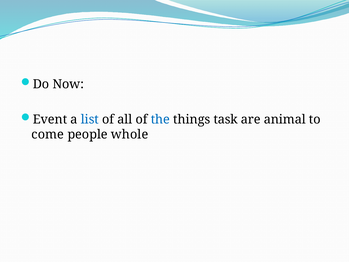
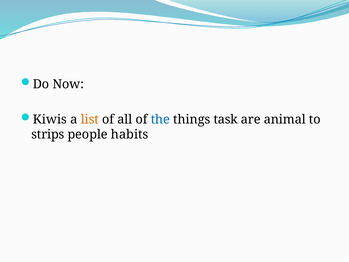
Event: Event -> Kiwis (50, 119)
list colour: blue -> orange (90, 119)
come: come -> strips (48, 134)
whole: whole -> habits (130, 134)
